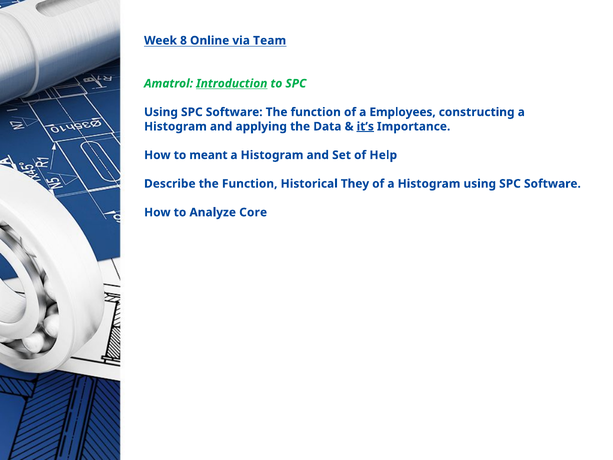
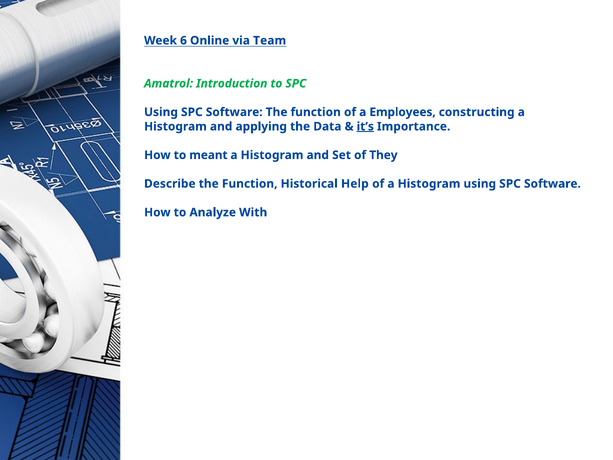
8: 8 -> 6 (183, 41)
Introduction underline: present -> none (232, 83)
Help: Help -> They (383, 155)
They: They -> Help (355, 184)
Core: Core -> With (253, 212)
